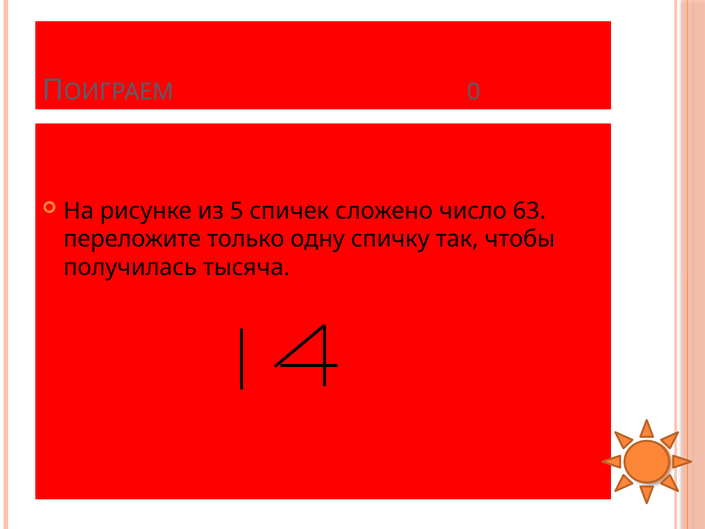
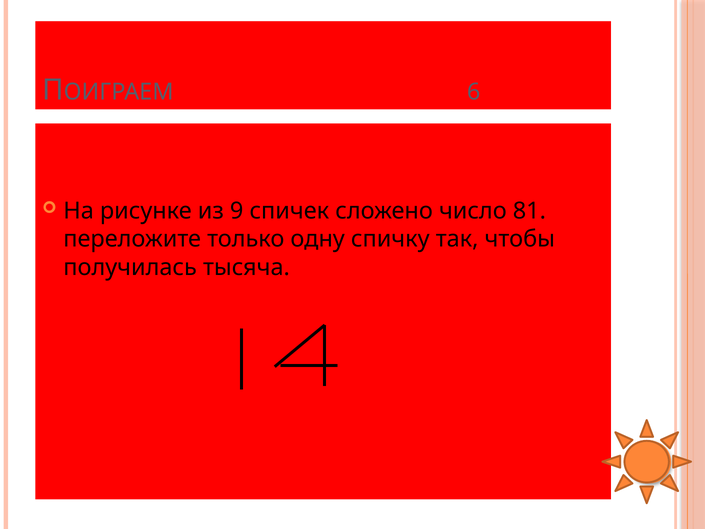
0: 0 -> 6 (474, 92)
5: 5 -> 9 (237, 211)
63: 63 -> 81 (529, 211)
